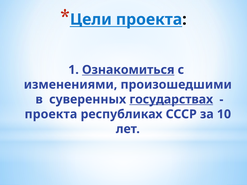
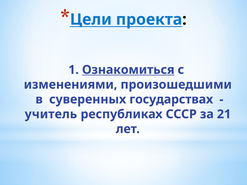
государствах underline: present -> none (171, 100)
проекта: проекта -> учитель (51, 114)
10: 10 -> 21 (224, 114)
